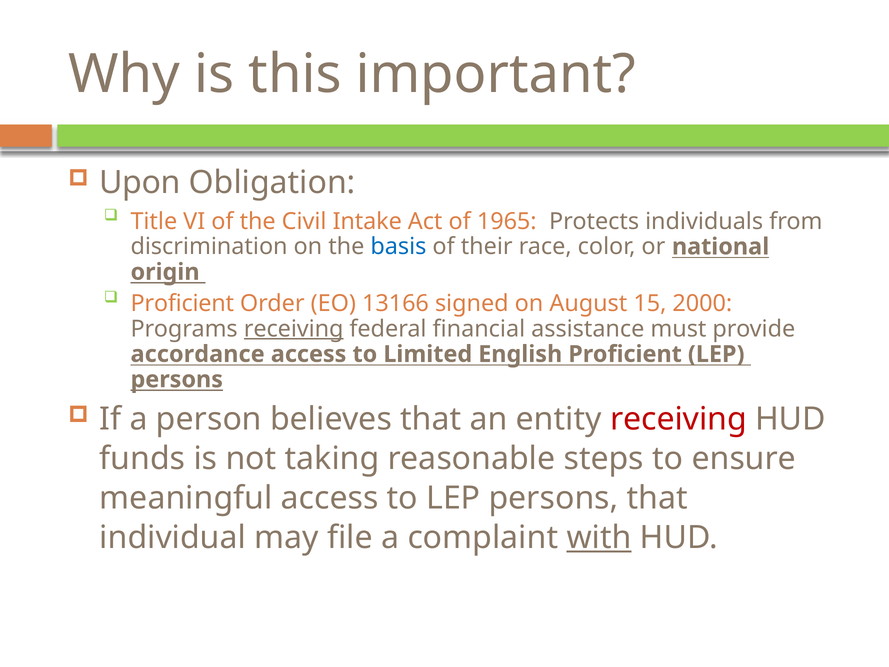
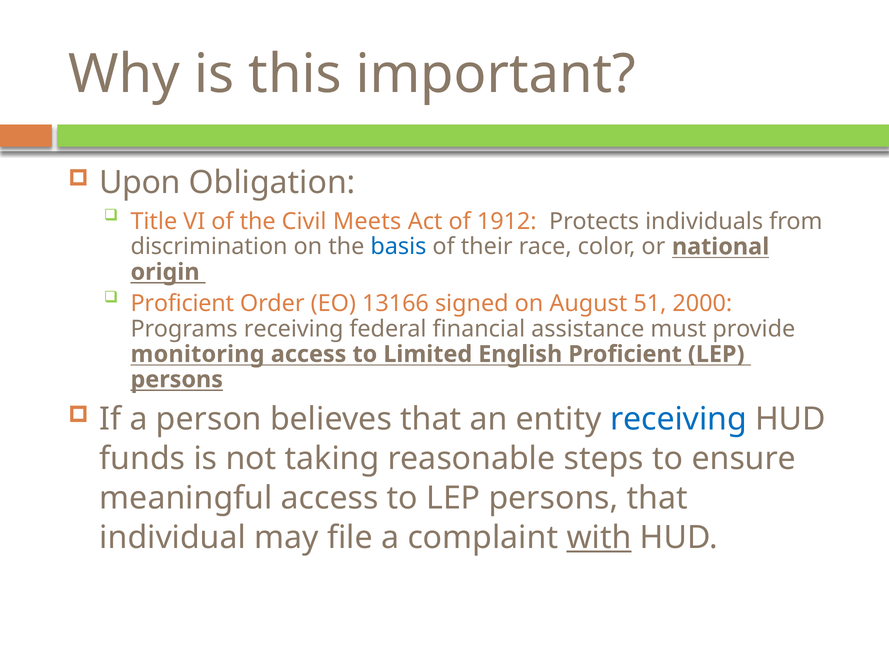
Intake: Intake -> Meets (367, 221)
1965: 1965 -> 1912 (507, 221)
15: 15 -> 51 (650, 303)
receiving underline: present -> none (294, 329)
accordance: accordance -> monitoring (198, 354)
receiving colour: red -> blue (678, 419)
